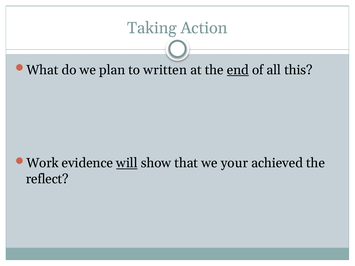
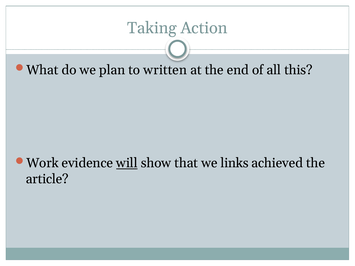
end underline: present -> none (238, 70)
your: your -> links (235, 163)
reflect: reflect -> article (47, 179)
